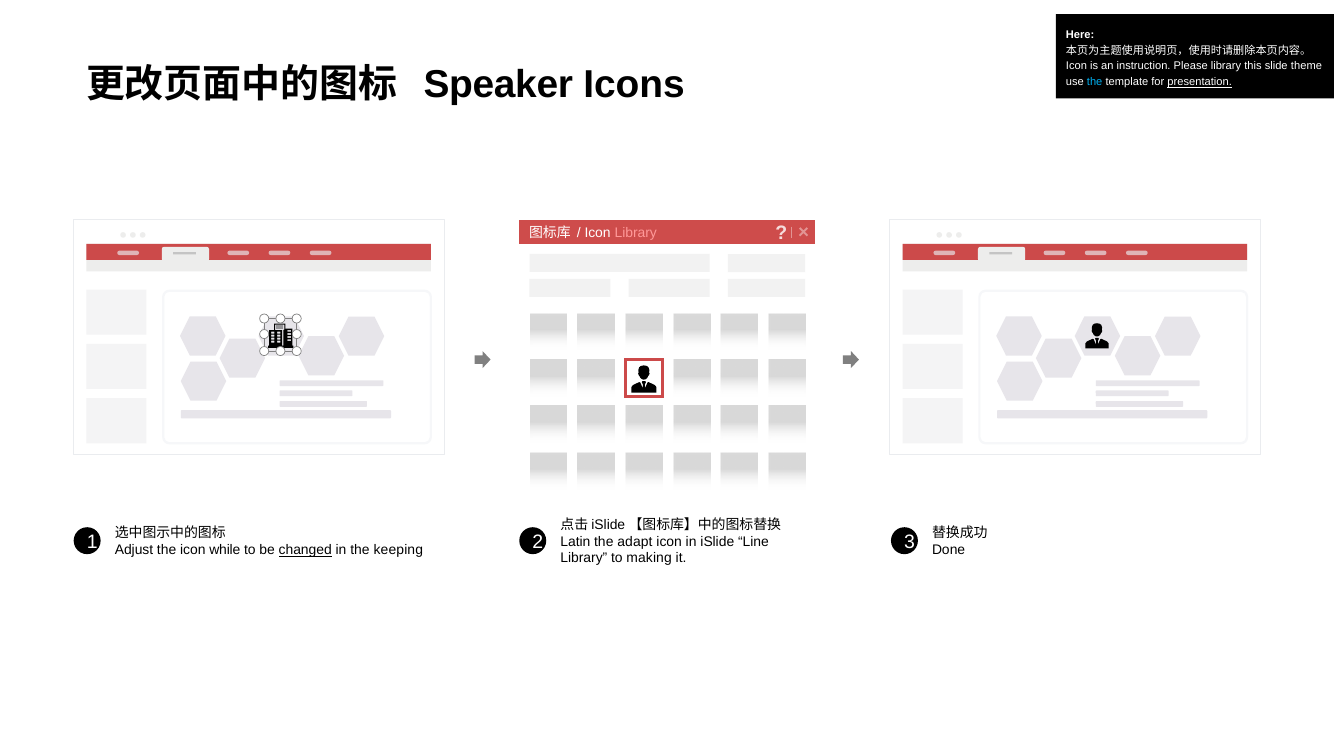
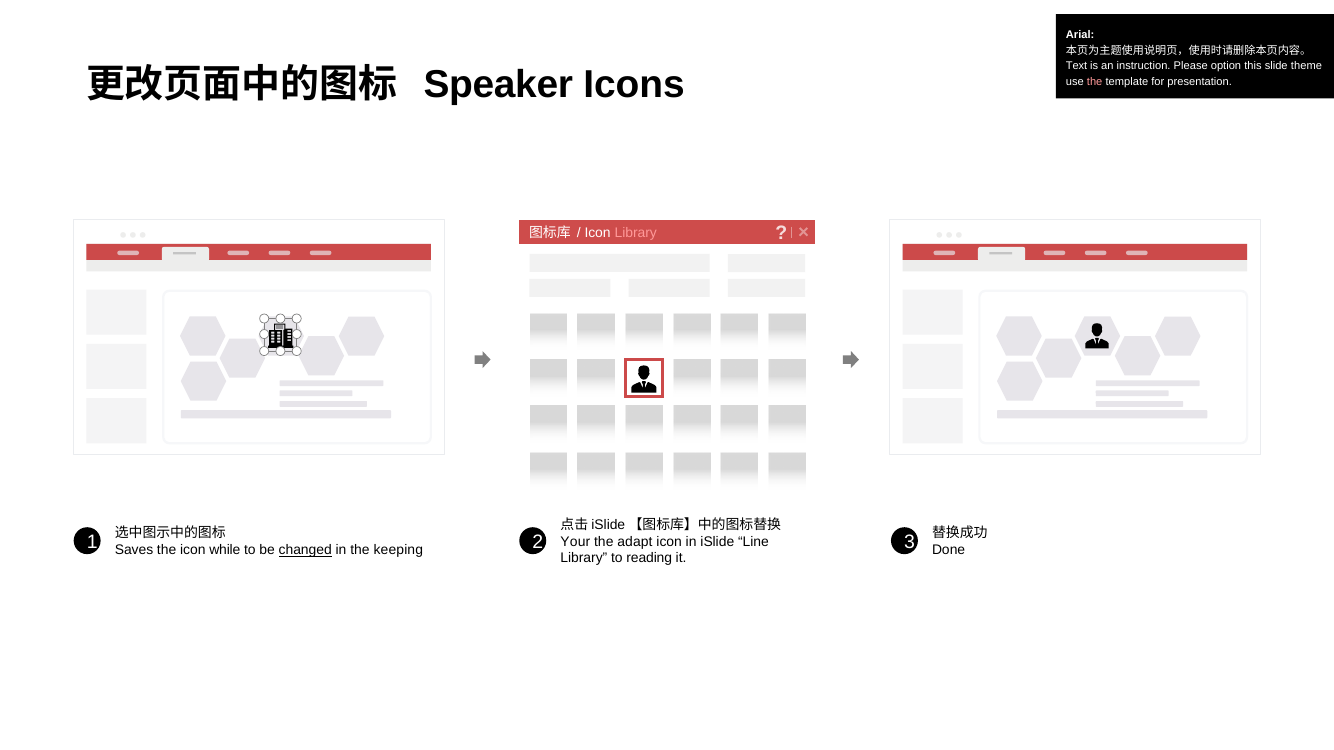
Here: Here -> Arial (1080, 34)
Icon: Icon -> Text (1077, 66)
Please library: library -> option (1226, 66)
the colour: light blue -> pink (1095, 82)
presentation underline: present -> none (1200, 82)
Latin: Latin -> Your (575, 542)
Adjust: Adjust -> Saves (134, 550)
making: making -> reading (649, 559)
